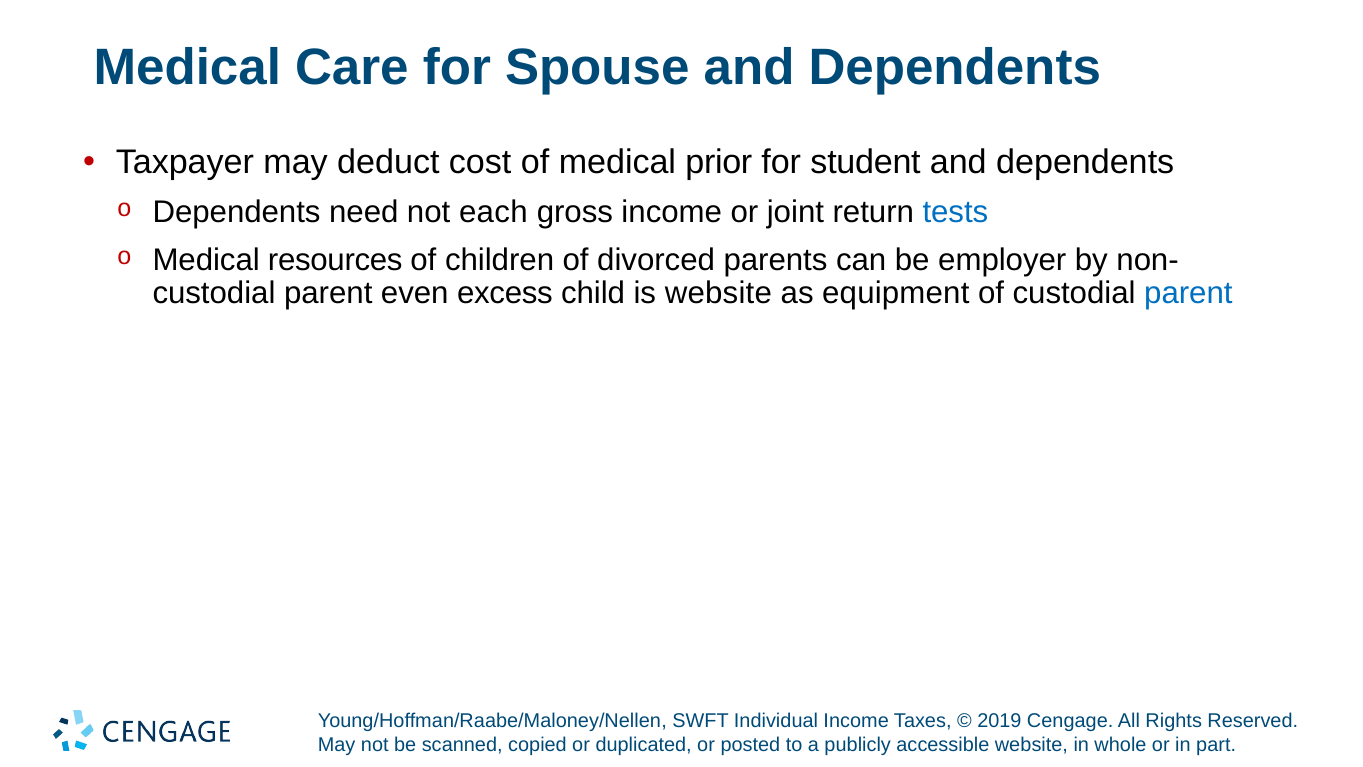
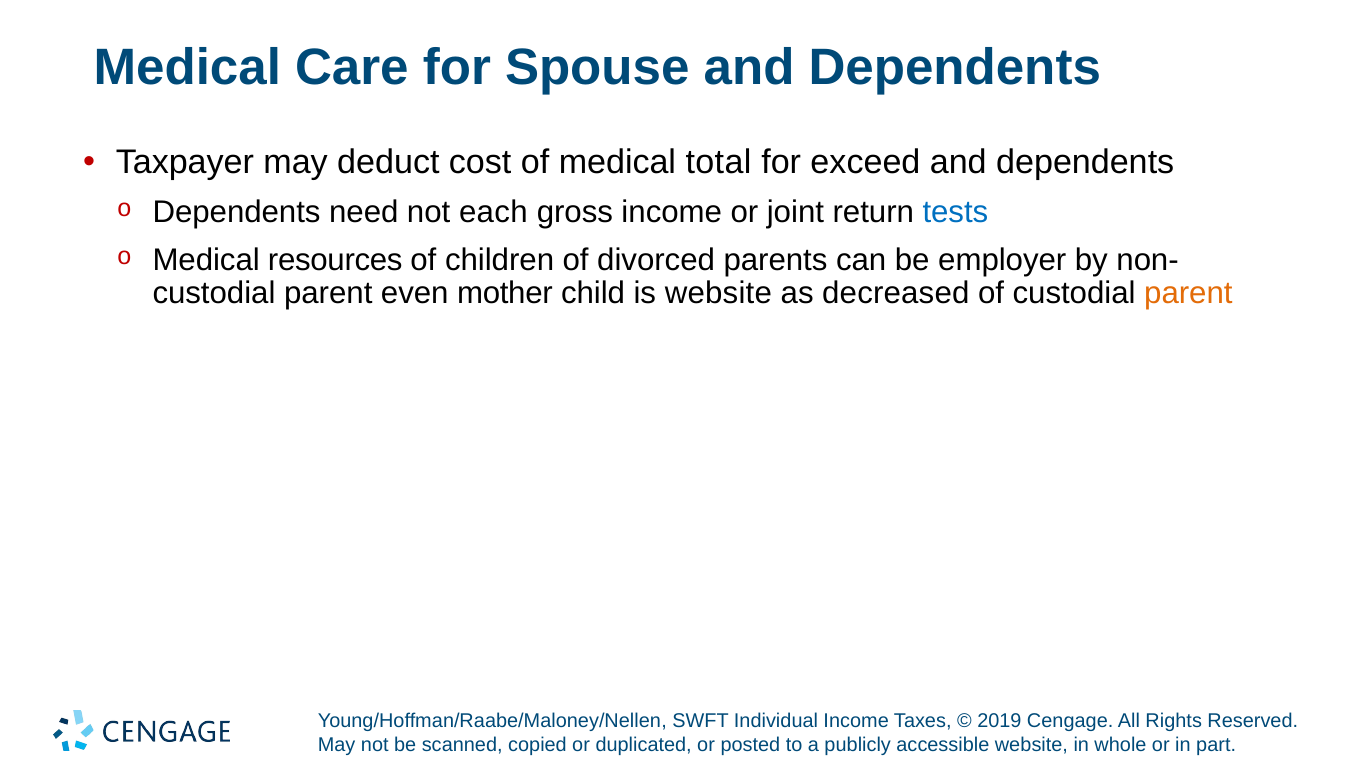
prior: prior -> total (719, 162)
student: student -> exceed (865, 162)
excess: excess -> mother (505, 293)
equipment: equipment -> decreased (896, 293)
parent colour: blue -> orange (1188, 293)
